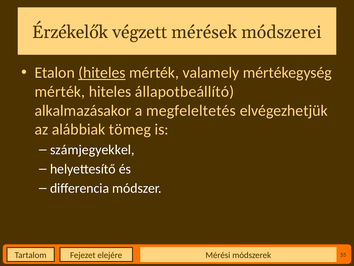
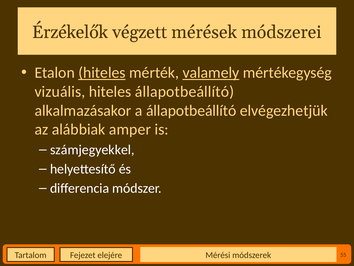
valamely underline: none -> present (211, 73)
mérték: mérték -> vizuális (60, 91)
a megfeleltetés: megfeleltetés -> állapotbeállító (191, 110)
tömeg: tömeg -> amper (130, 129)
